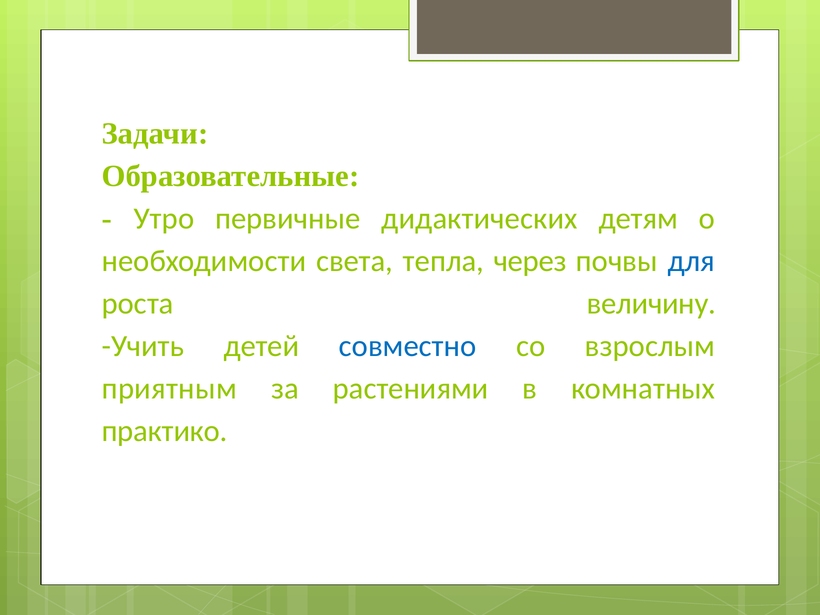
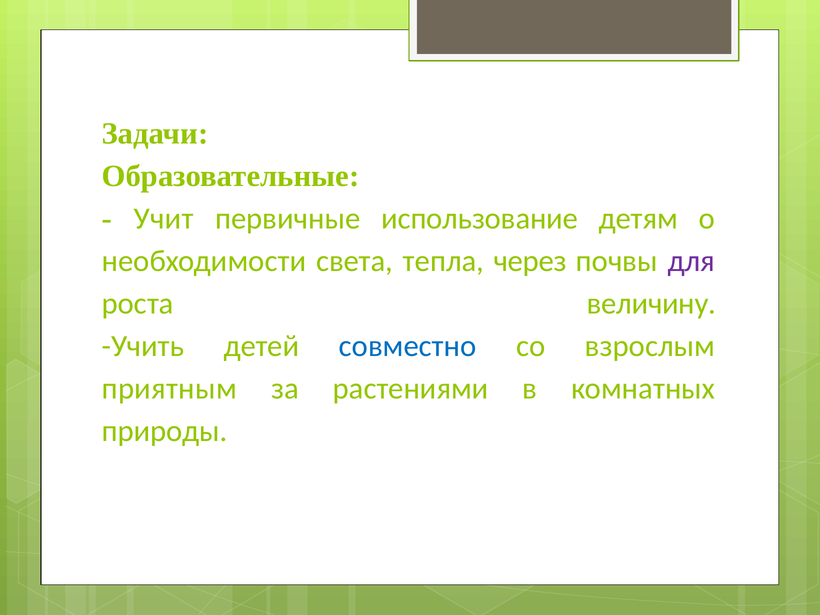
Утро: Утро -> Учит (164, 219)
дидактических: дидактических -> использование (480, 219)
для colour: blue -> purple (691, 261)
практико: практико -> природы (165, 431)
